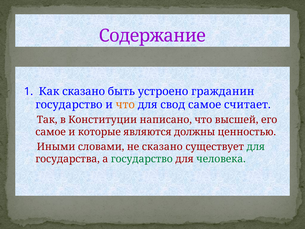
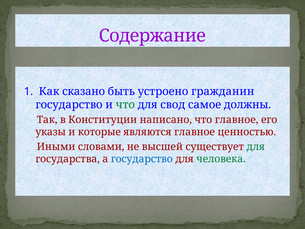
что colour: orange -> green (125, 105)
считает: считает -> должны (247, 105)
что высшей: высшей -> главное (237, 120)
самое: самое -> указы (51, 132)
являются должны: должны -> главное (195, 132)
не сказано: сказано -> высшей (162, 147)
государство colour: green -> blue (142, 159)
